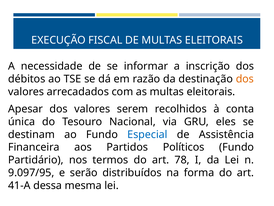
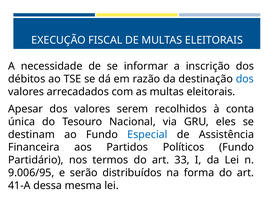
dos colour: orange -> blue (245, 79)
78: 78 -> 33 (182, 160)
9.097/95: 9.097/95 -> 9.006/95 (31, 172)
